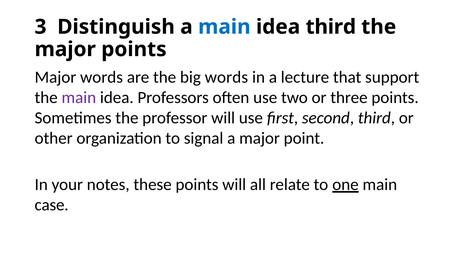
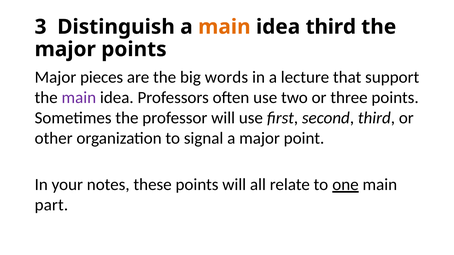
main colour: blue -> orange (224, 27)
Major words: words -> pieces (102, 77)
case: case -> part (51, 205)
